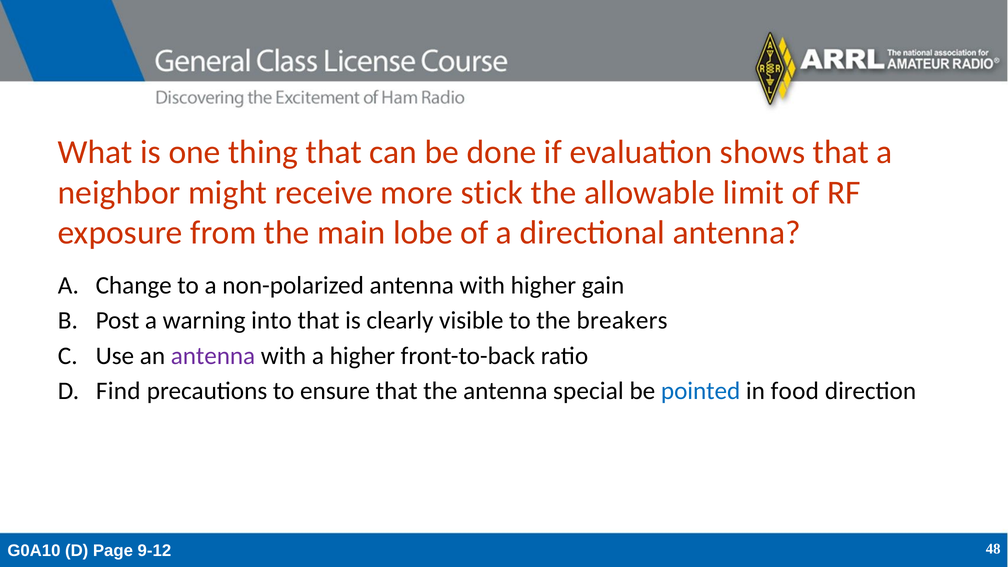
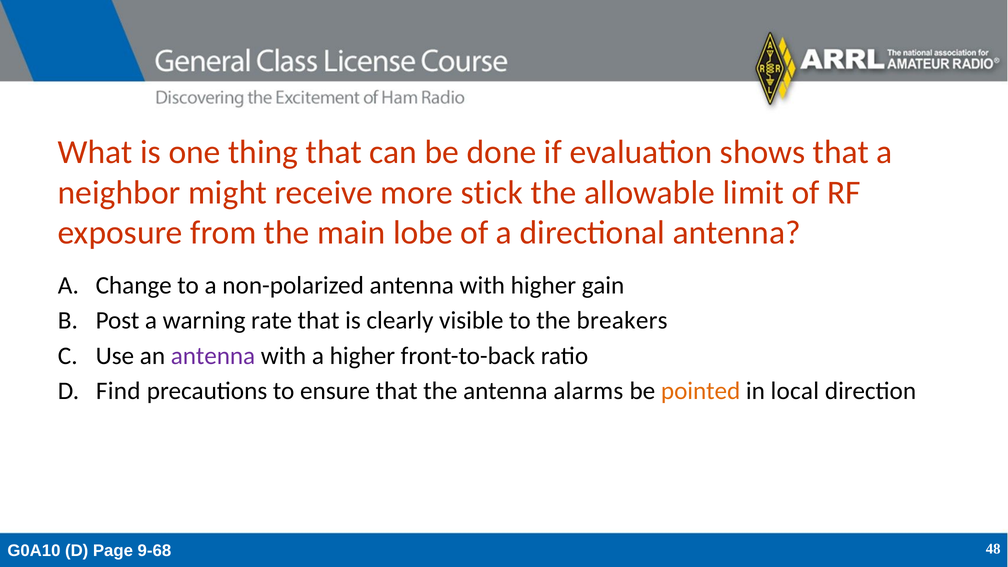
into: into -> rate (272, 320)
special: special -> alarms (588, 391)
pointed colour: blue -> orange (701, 391)
food: food -> local (795, 391)
9-12: 9-12 -> 9-68 (154, 550)
